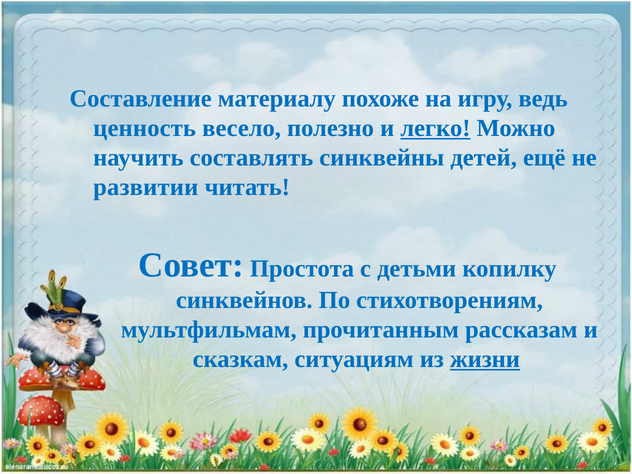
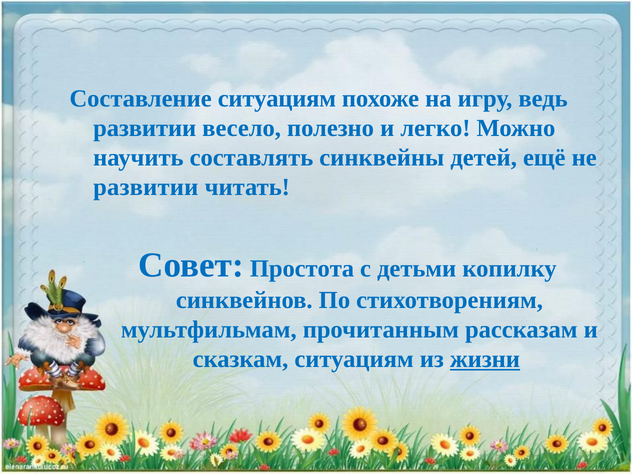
Составление материалу: материалу -> ситуациям (277, 99)
ценность: ценность -> развитии (145, 128)
легко underline: present -> none (435, 128)
